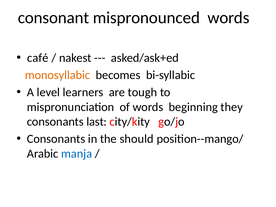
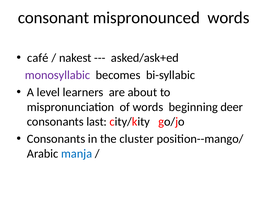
monosyllabic colour: orange -> purple (58, 75)
tough: tough -> about (142, 92)
they: they -> deer (232, 107)
should: should -> cluster (137, 139)
